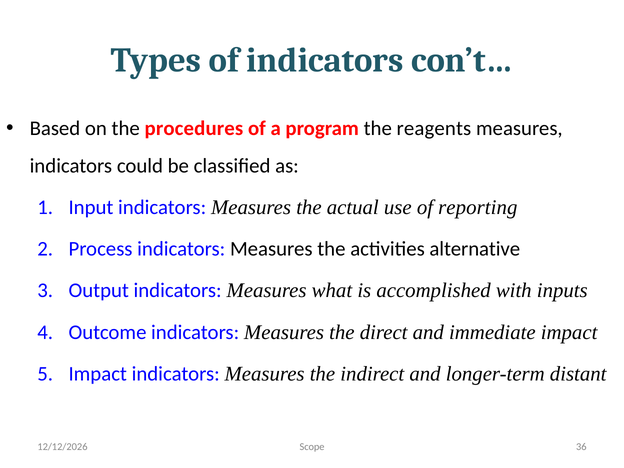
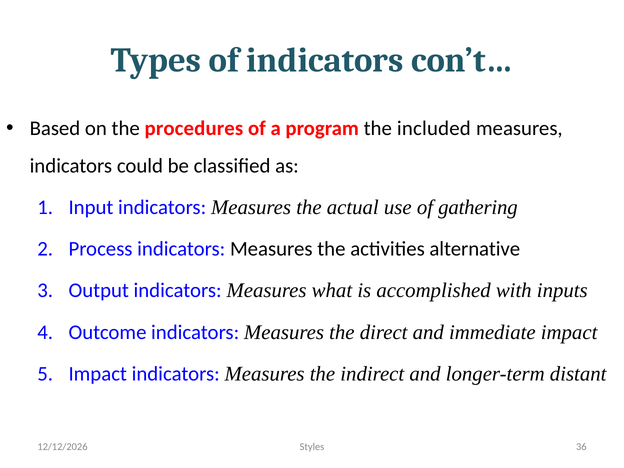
reagents: reagents -> included (434, 128)
reporting: reporting -> gathering (478, 207)
Scope: Scope -> Styles (312, 447)
